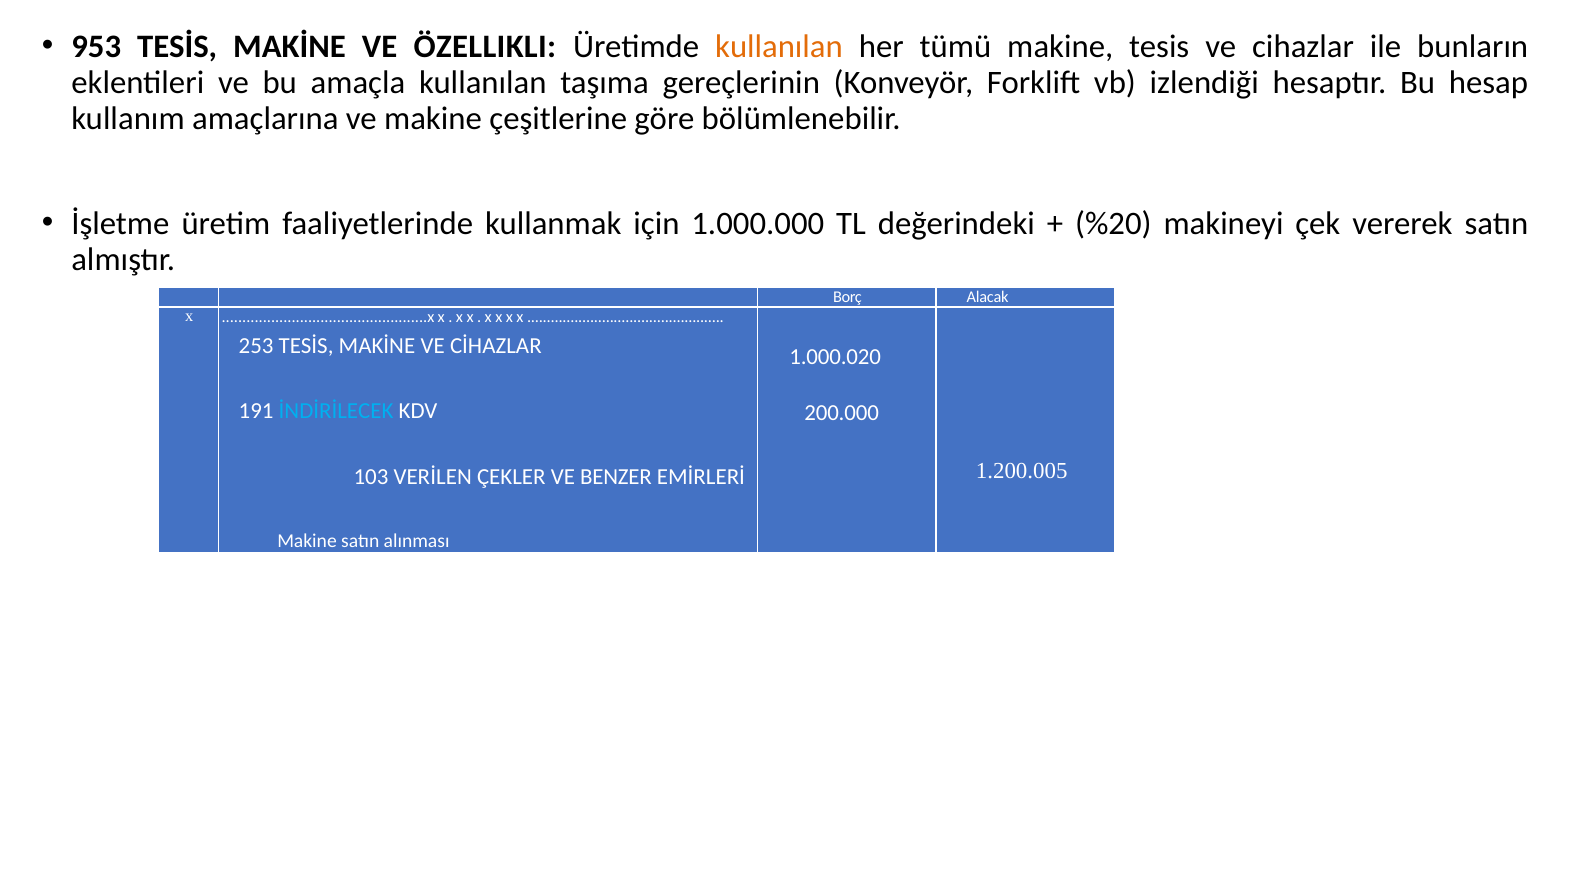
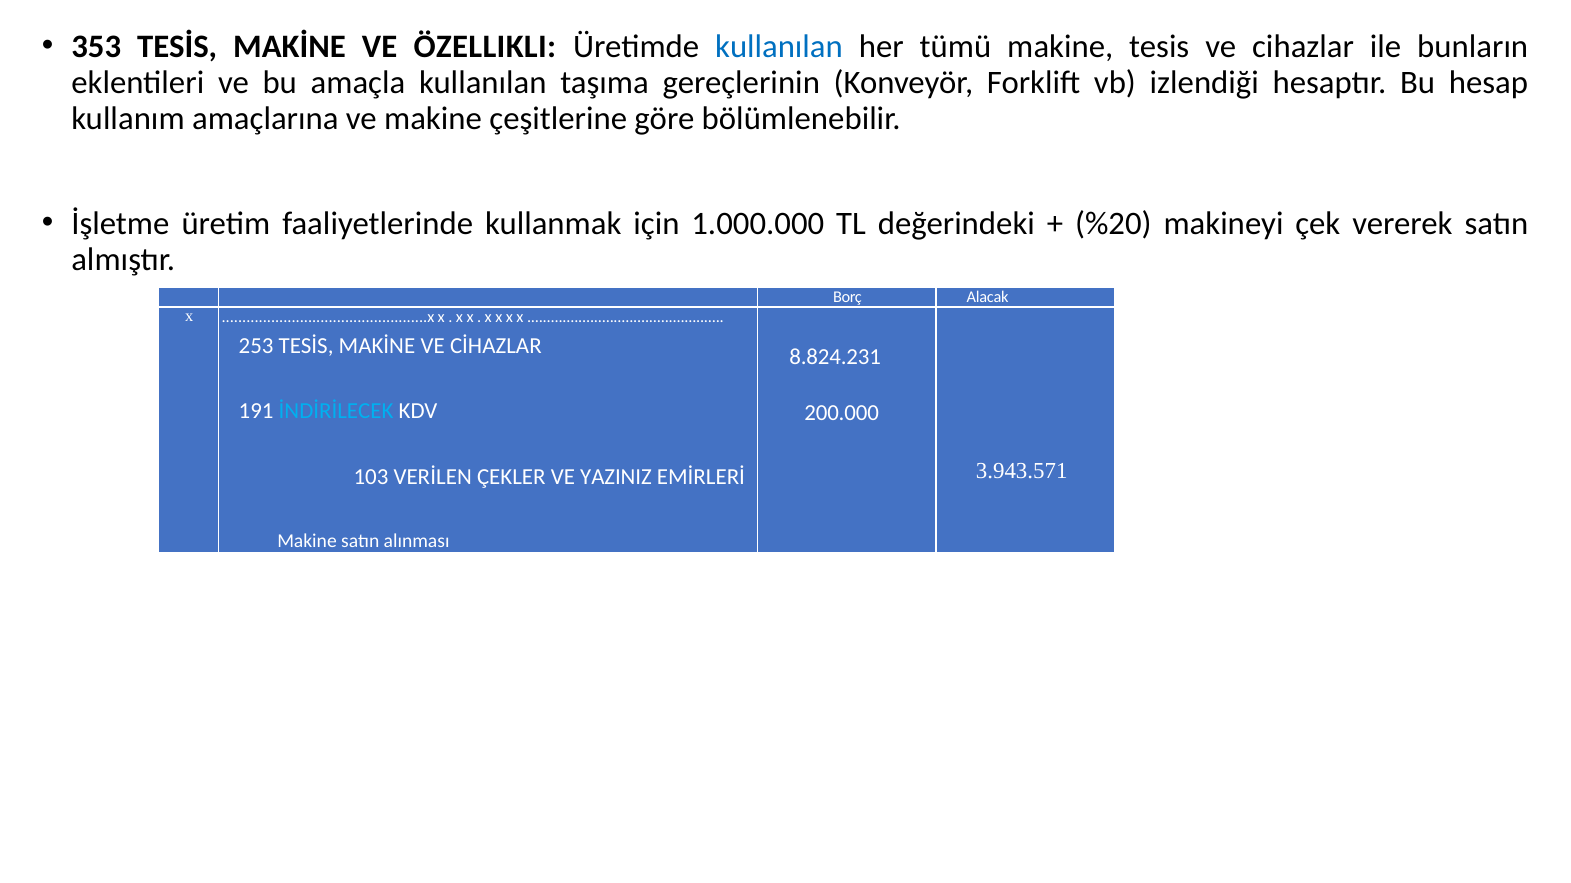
953: 953 -> 353 (96, 46)
kullanılan colour: orange -> blue (779, 46)
1.000.020: 1.000.020 -> 8.824.231 (835, 357)
1.200.005: 1.200.005 -> 3.943.571 (1022, 472)
BENZER: BENZER -> YAZINIZ (616, 477)
